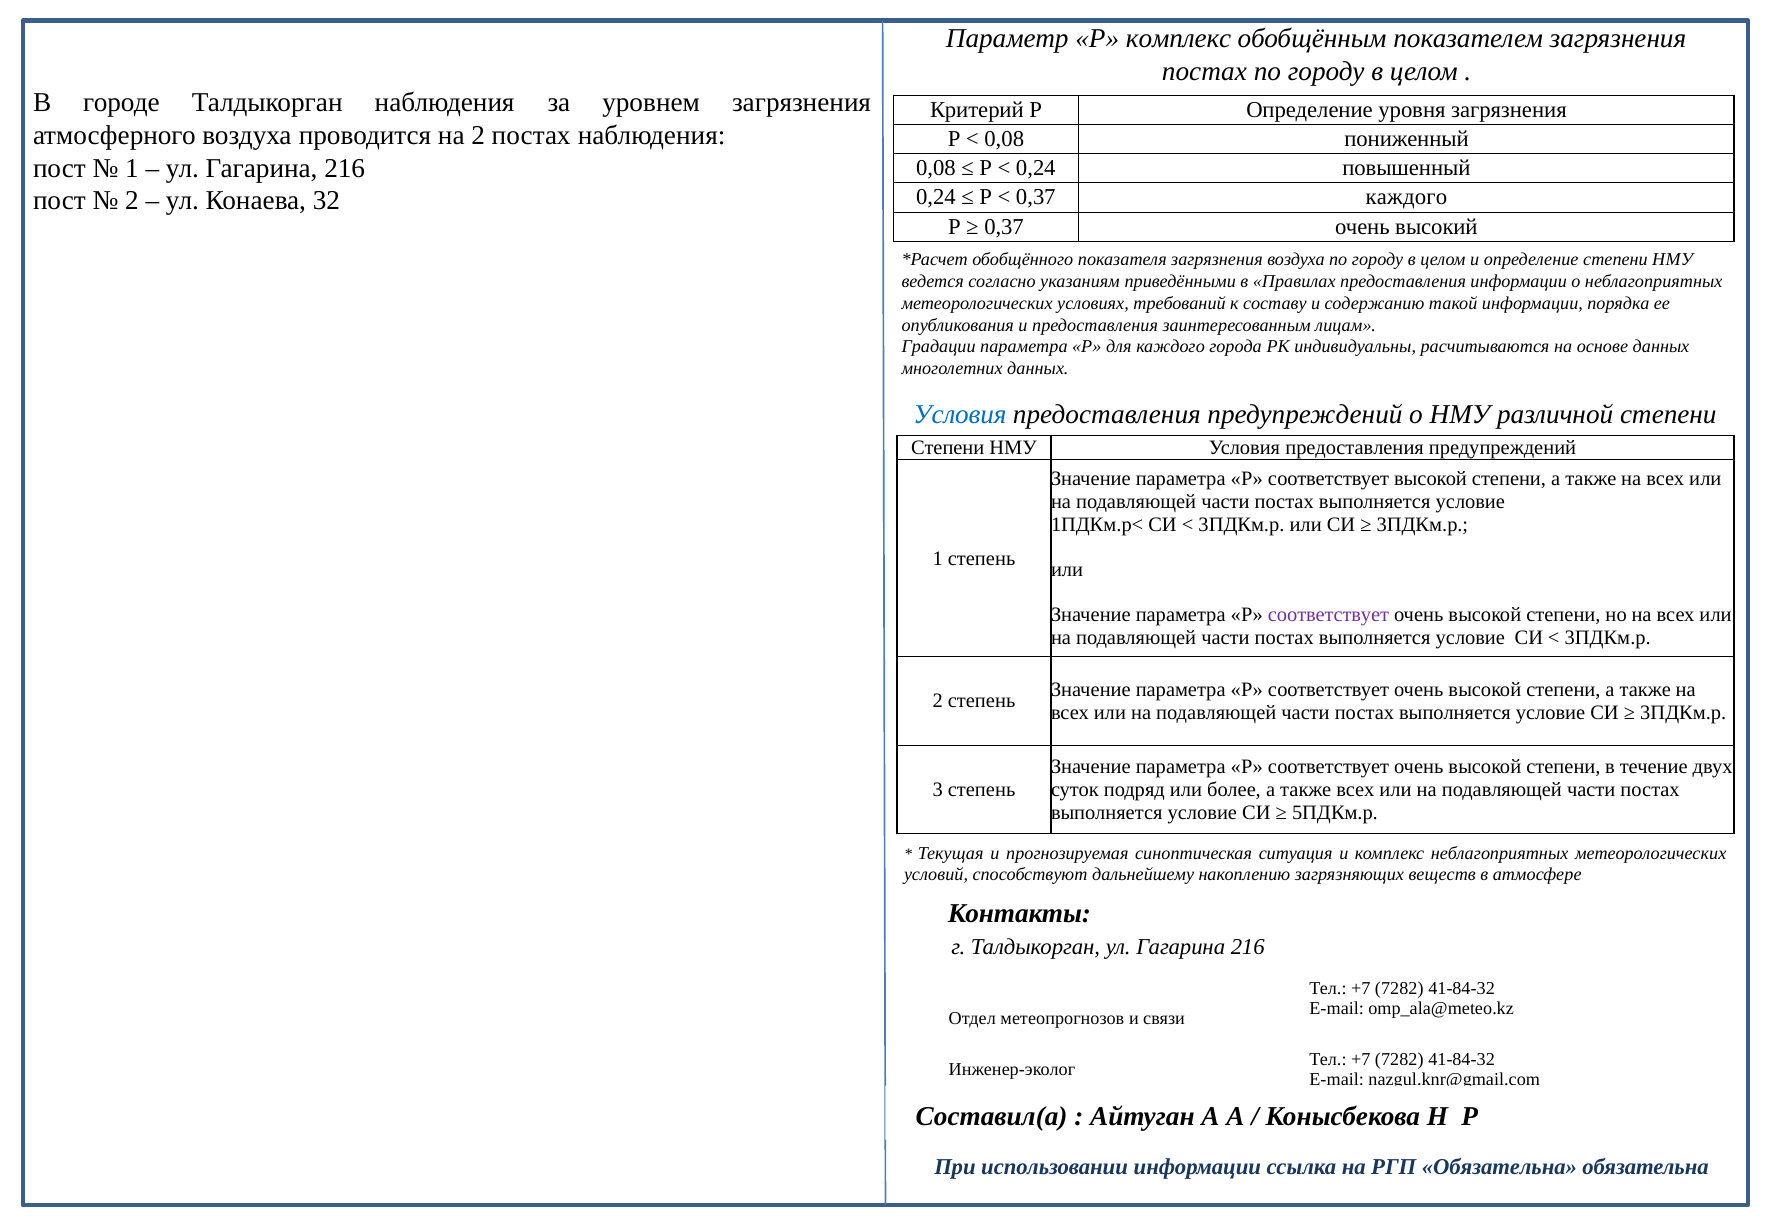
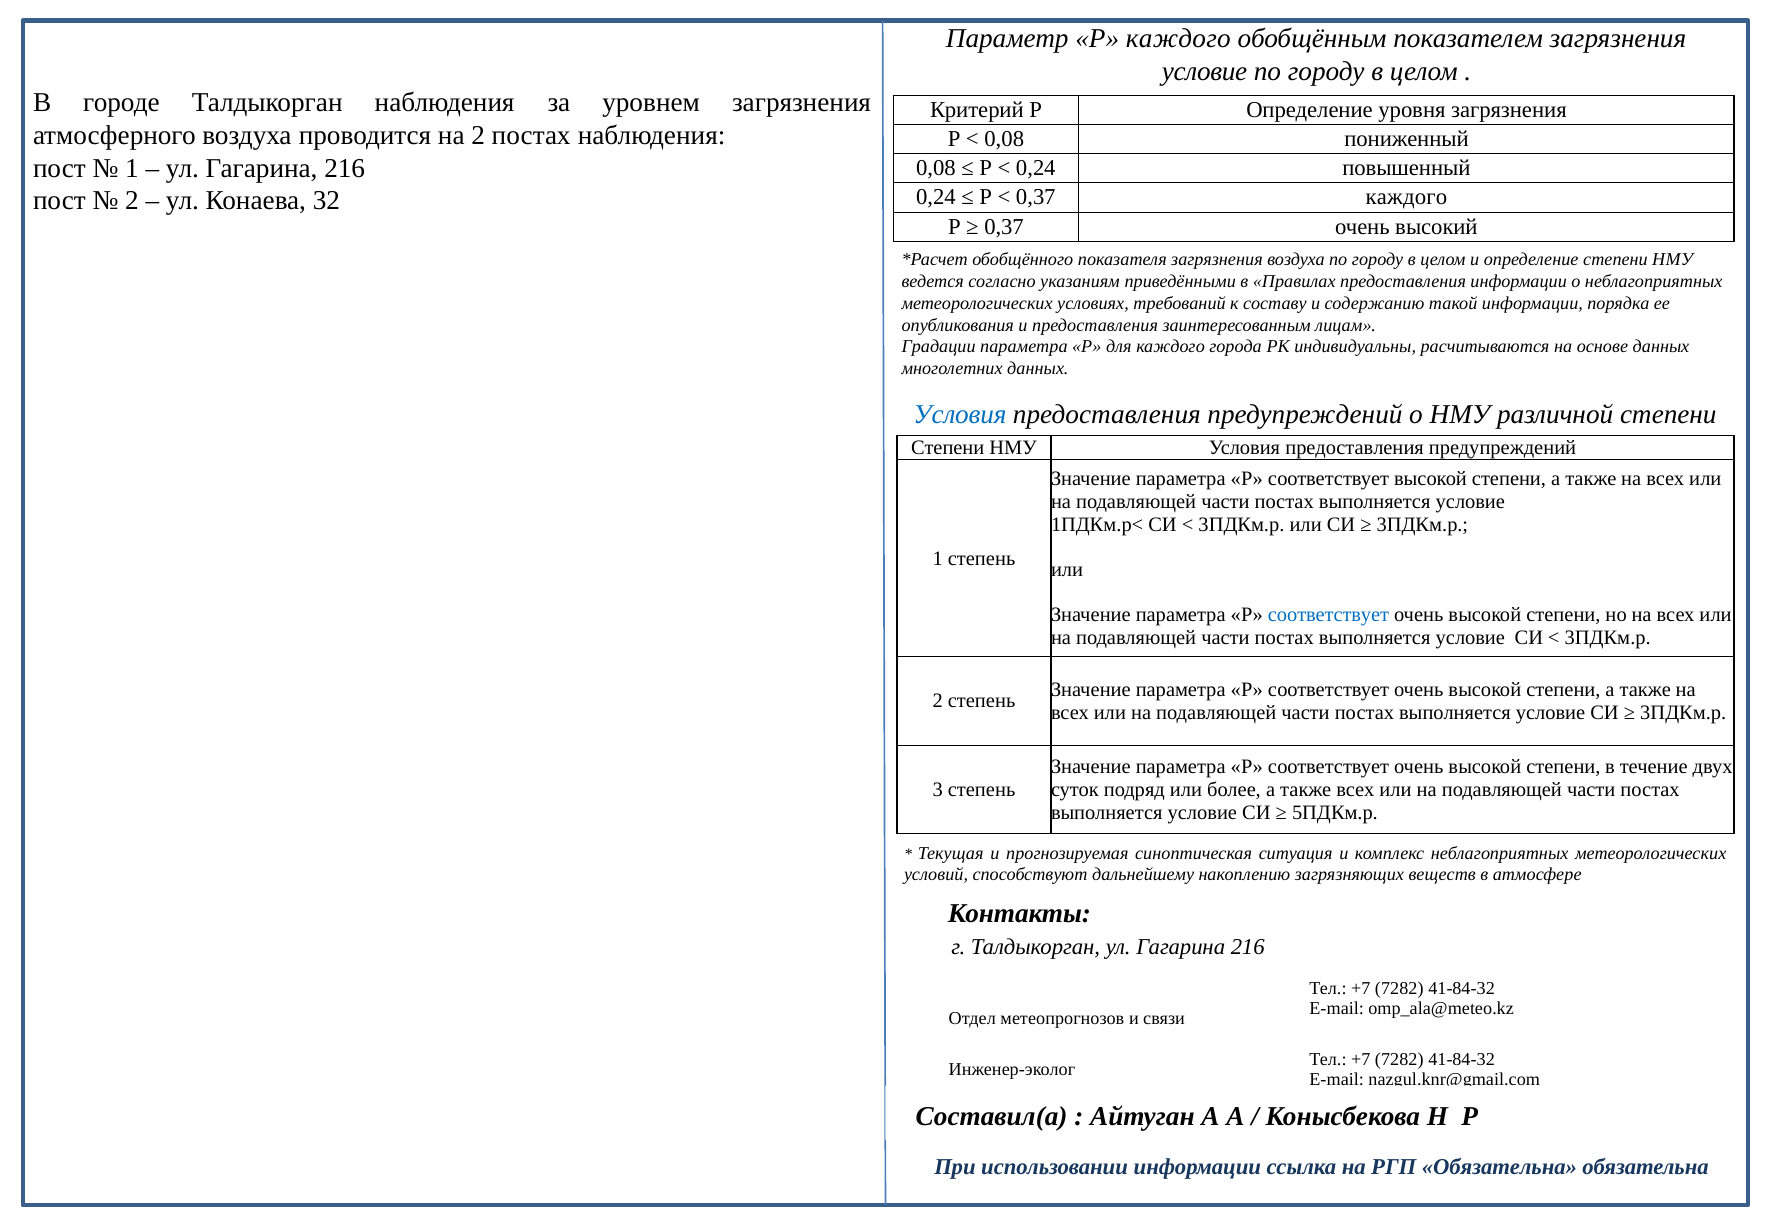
Р комплекс: комплекс -> каждого (1178, 39)
постах: постах -> условие (1205, 72)
соответствует colour: purple -> blue (1329, 615)
